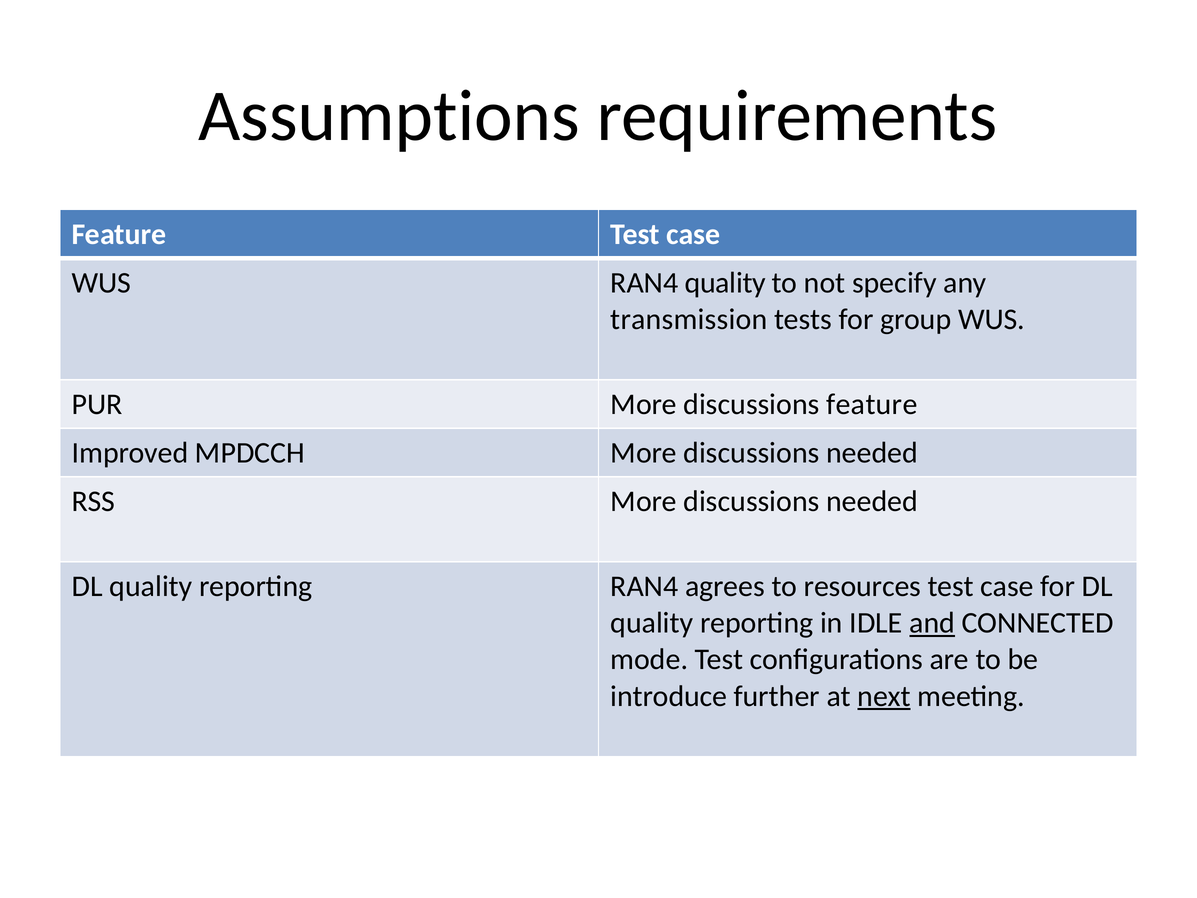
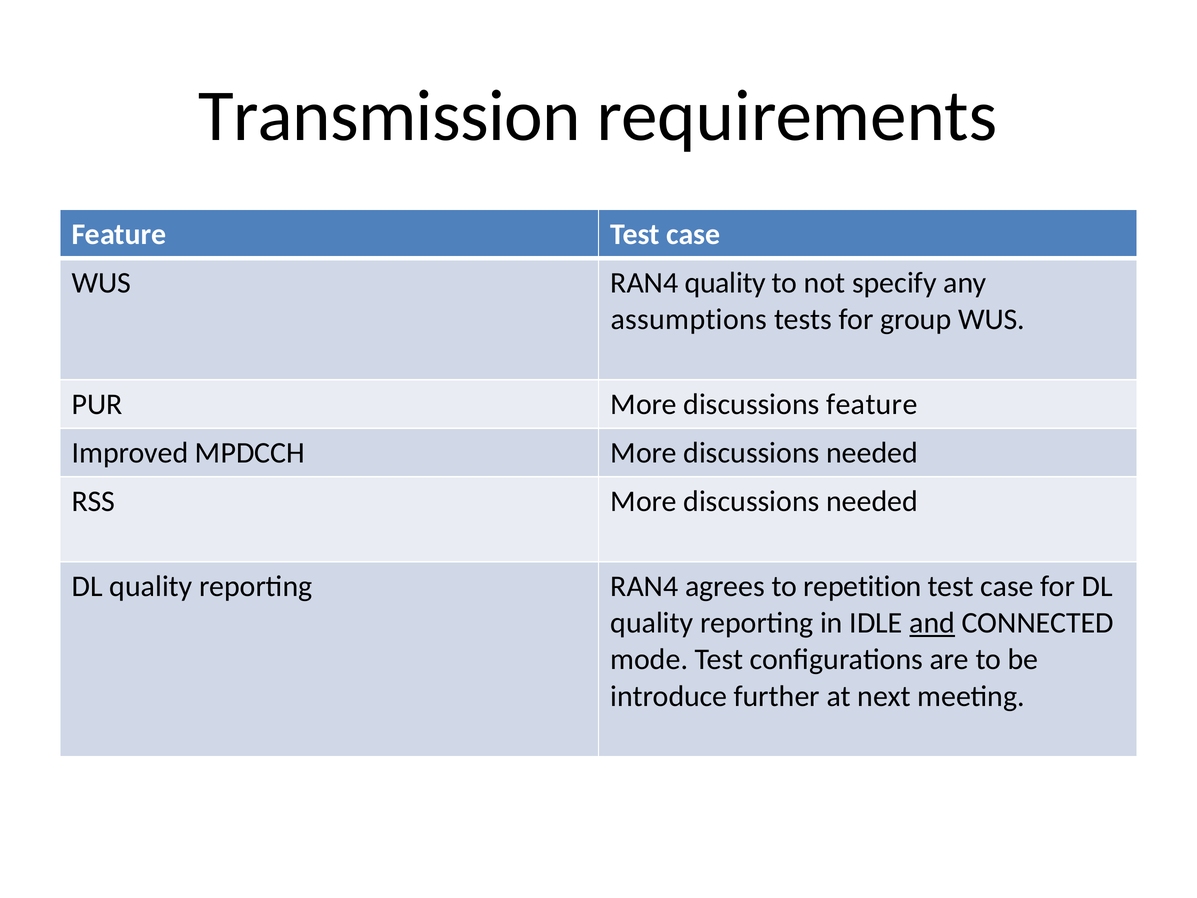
Assumptions: Assumptions -> Transmission (389, 116)
transmission: transmission -> assumptions (689, 319)
resources: resources -> repetition (863, 586)
next underline: present -> none (884, 696)
